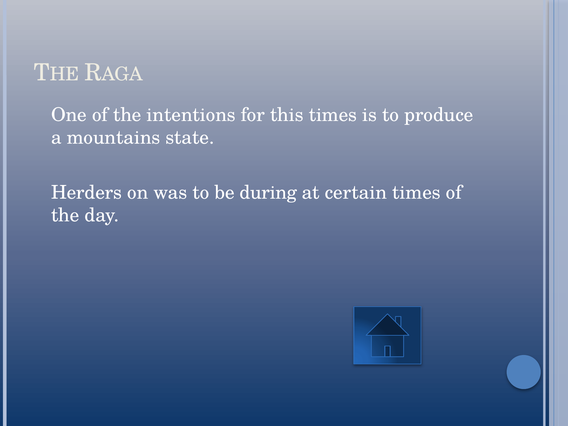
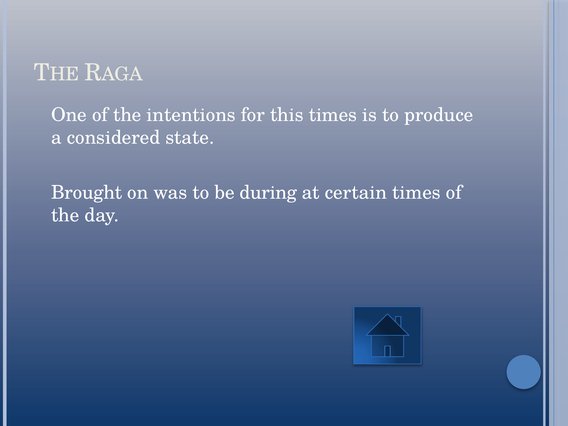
mountains: mountains -> considered (114, 138)
Herders: Herders -> Brought (87, 193)
